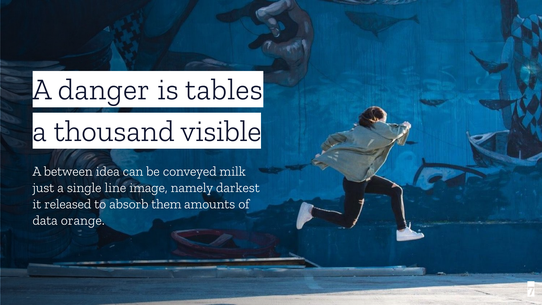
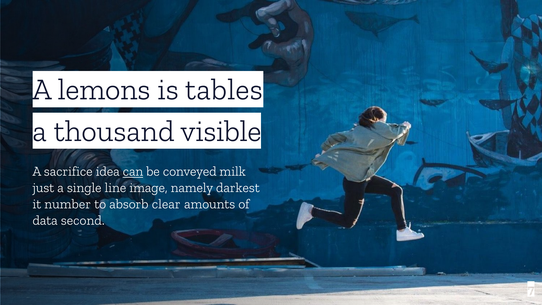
danger: danger -> lemons (104, 90)
between: between -> sacrifice (68, 171)
can underline: none -> present (133, 171)
released: released -> number (68, 204)
them: them -> clear (166, 204)
orange: orange -> second (83, 220)
